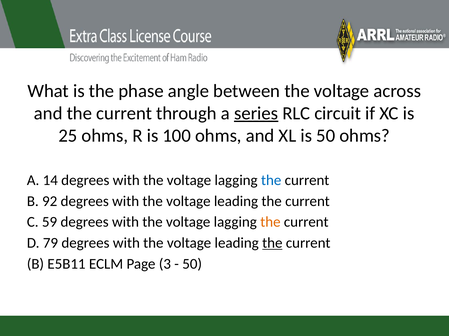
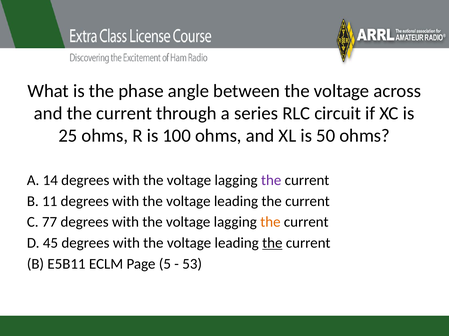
series underline: present -> none (256, 114)
the colour: blue -> purple (271, 181)
92: 92 -> 11 (50, 202)
59: 59 -> 77 (50, 223)
79: 79 -> 45 (50, 243)
3: 3 -> 5 (165, 264)
50: 50 -> 53 (192, 264)
